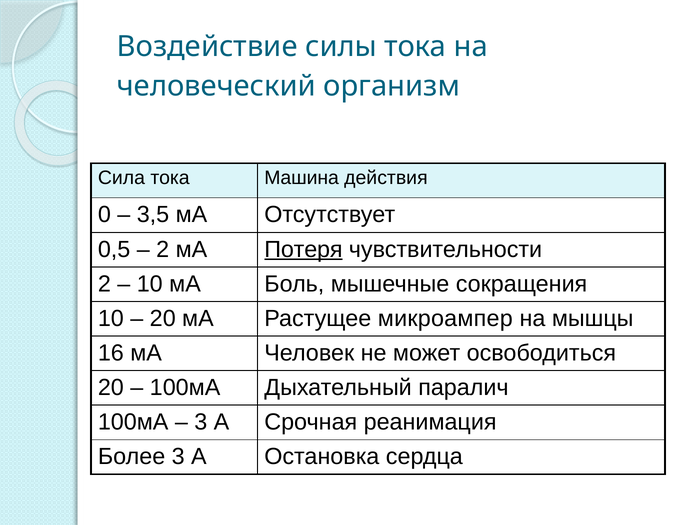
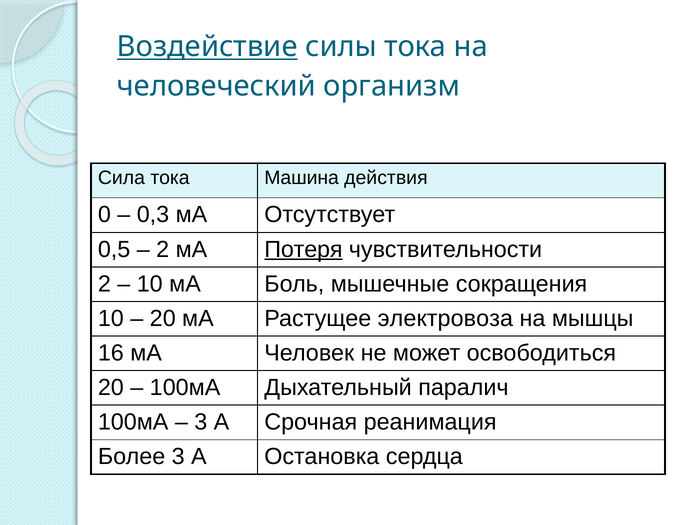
Воздействие underline: none -> present (207, 47)
3,5: 3,5 -> 0,3 (153, 215)
микроампер: микроампер -> электровоза (445, 318)
